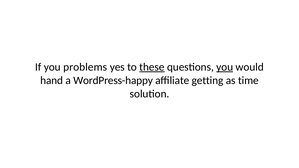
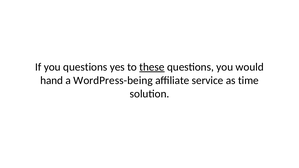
you problems: problems -> questions (85, 67)
you underline: present -> none (225, 67)
WordPress-happy: WordPress-happy -> WordPress-being (113, 81)
getting: getting -> service (208, 81)
